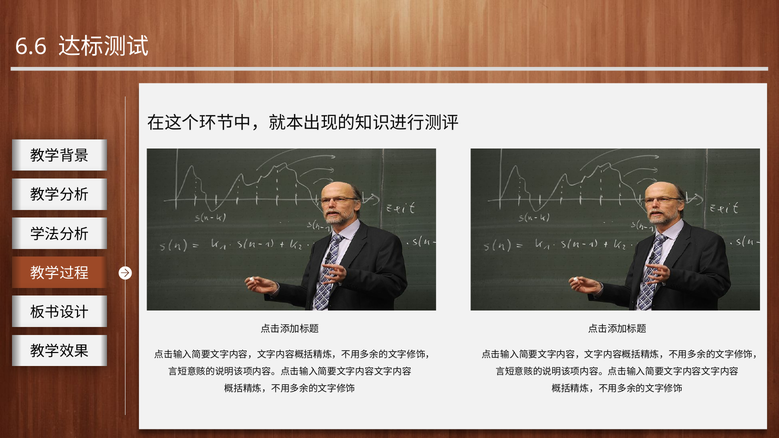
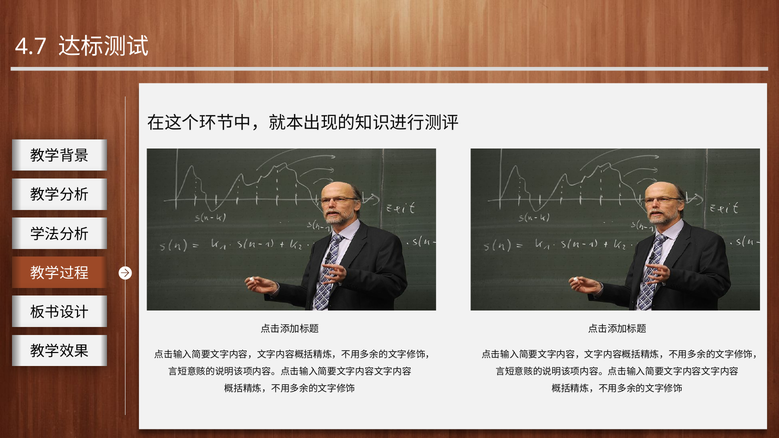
6.6: 6.6 -> 4.7 (31, 47)
